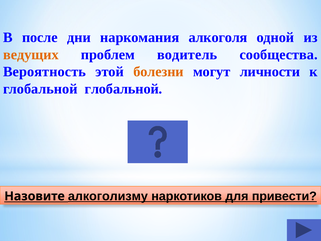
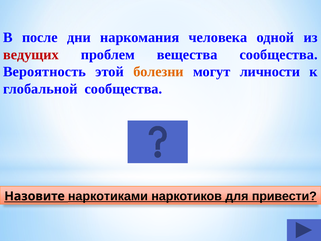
алкоголя: алкоголя -> человека (218, 37)
ведущих colour: orange -> red (31, 55)
водитель: водитель -> вещества (187, 55)
глобальной глобальной: глобальной -> сообщества (123, 89)
алкоголизму: алкоголизму -> наркотиками (108, 196)
